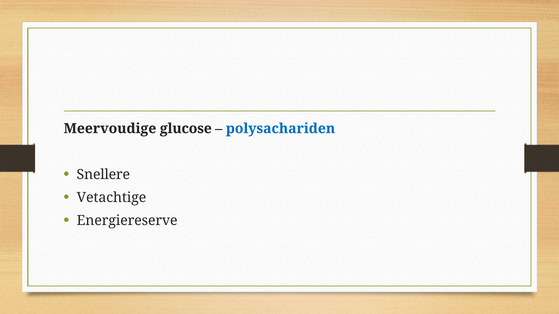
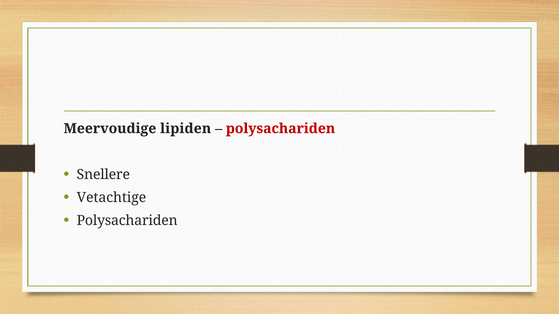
glucose: glucose -> lipiden (186, 129)
polysachariden colour: blue -> red (281, 129)
Energiereserve: Energiereserve -> Polysachariden (127, 221)
